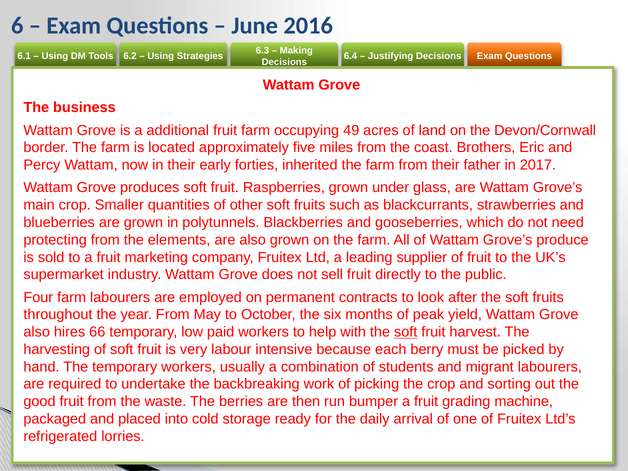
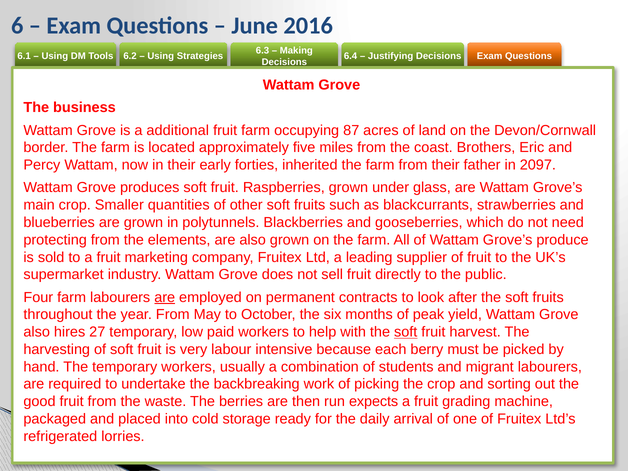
49: 49 -> 87 (351, 130)
2017: 2017 -> 2097 (538, 165)
are underline: none -> present (165, 297)
66: 66 -> 27 (97, 332)
bumper: bumper -> expects (374, 402)
